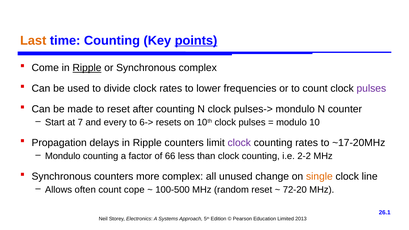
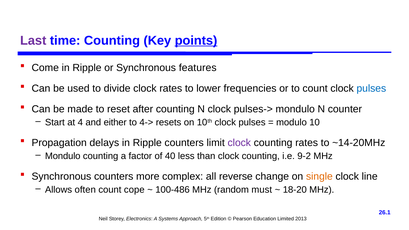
Last colour: orange -> purple (33, 41)
Ripple underline: present -> none (87, 68)
Synchronous complex: complex -> features (198, 68)
pulses colour: purple -> blue (371, 88)
7: 7 -> 4 (80, 123)
every: every -> either (115, 123)
6->: 6-> -> 4-> (146, 123)
~17-20MHz: ~17-20MHz -> ~14-20MHz (359, 143)
66: 66 -> 40 (170, 156)
2-2: 2-2 -> 9-2 (304, 156)
unused: unused -> reverse (236, 176)
100-500: 100-500 -> 100-486 (173, 190)
random reset: reset -> must (262, 190)
72-20: 72-20 -> 18-20 (295, 190)
